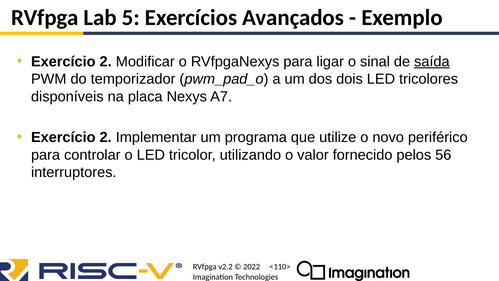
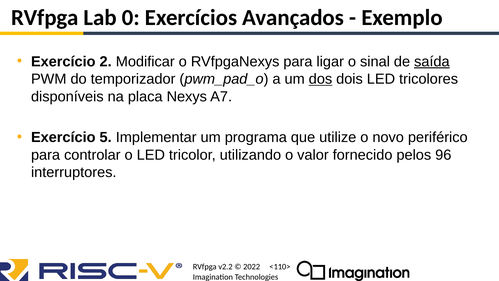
5: 5 -> 0 (131, 18)
dos underline: none -> present (320, 79)
2: 2 -> 5 (106, 137)
56: 56 -> 96 (443, 155)
